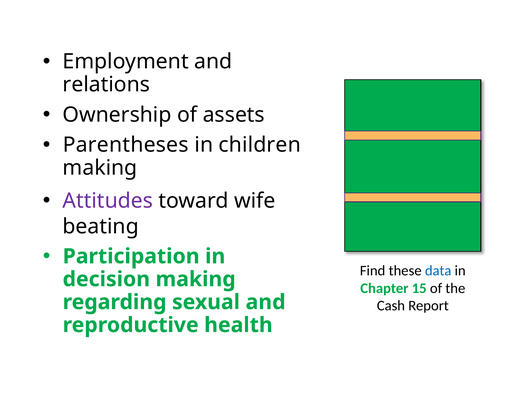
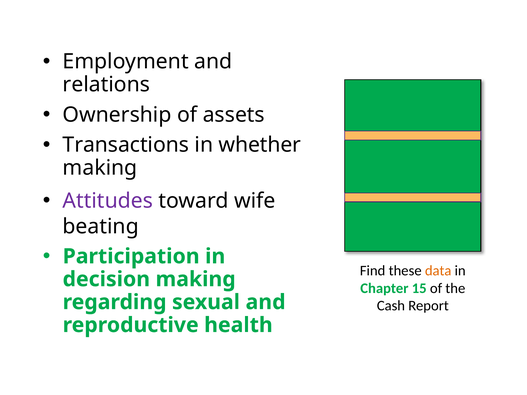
Parentheses: Parentheses -> Transactions (126, 145)
children: children -> whether (260, 145)
data colour: blue -> orange (438, 271)
